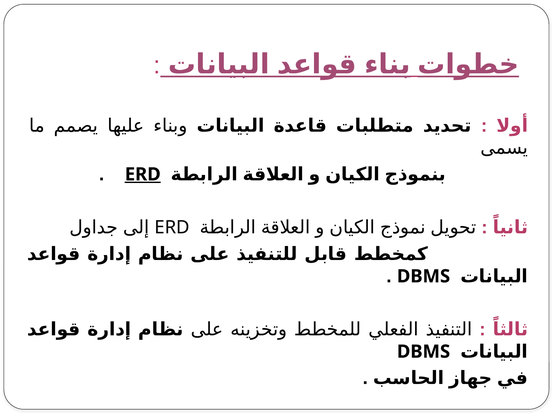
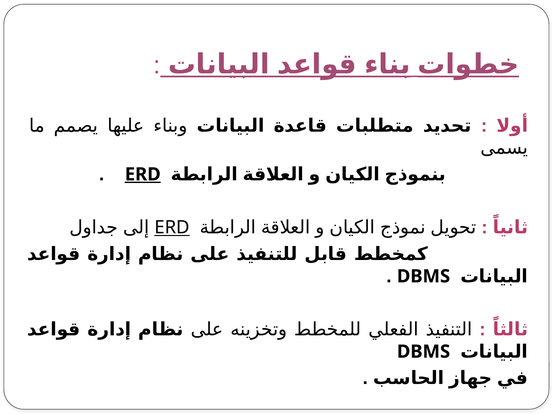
ERD underline: none -> present (172, 227)
